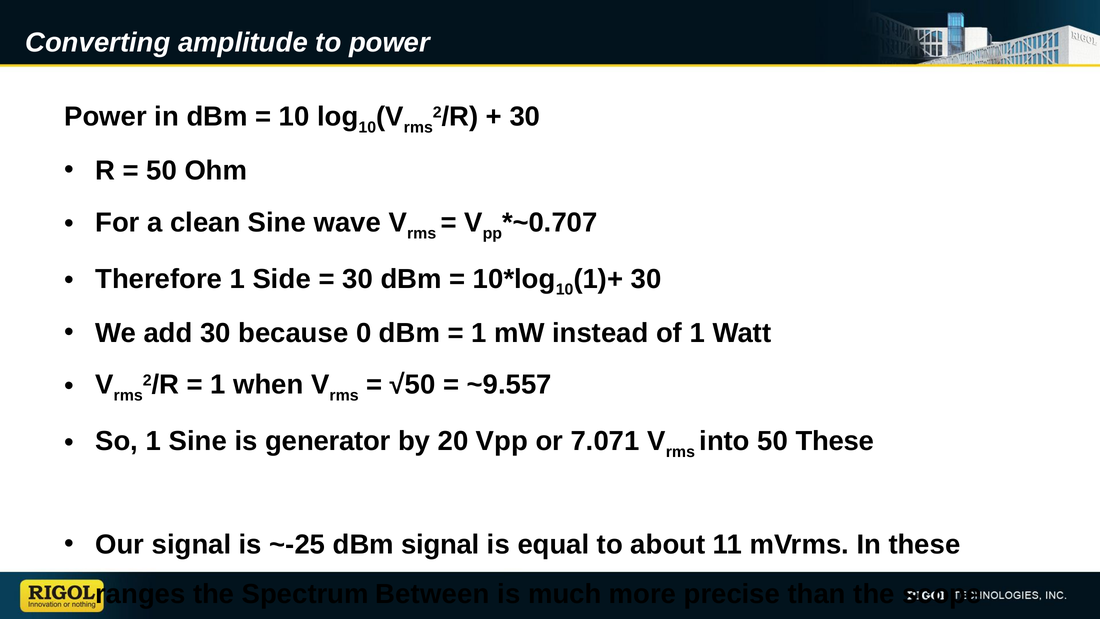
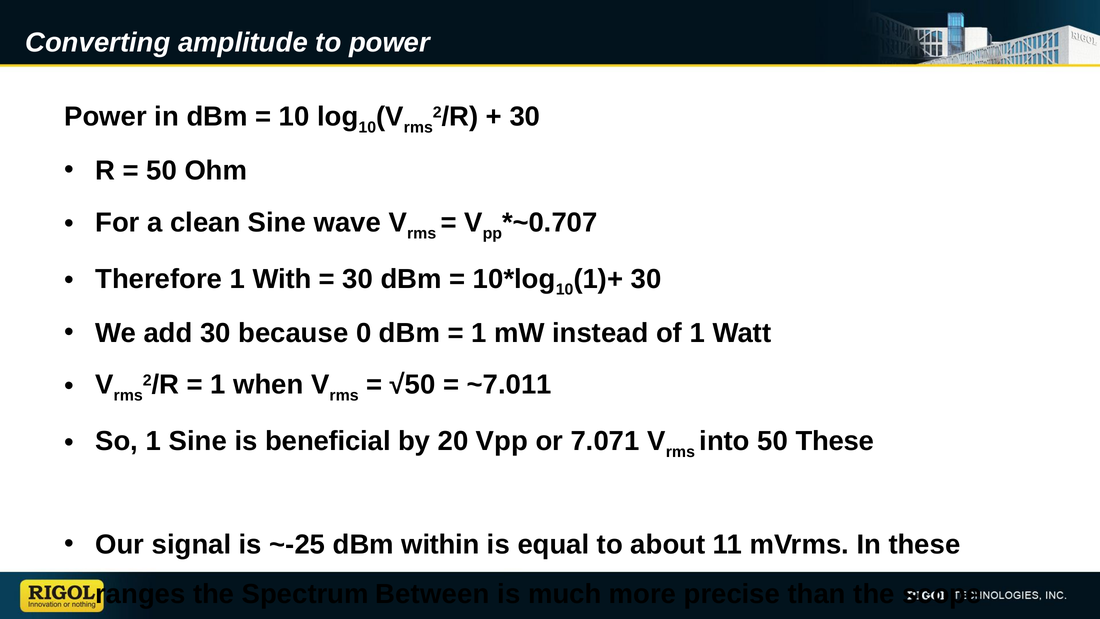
Side: Side -> With (282, 279)
~9.557: ~9.557 -> ~7.011 (509, 385)
generator: generator -> beneficial (328, 441)
dBm signal: signal -> within (440, 545)
